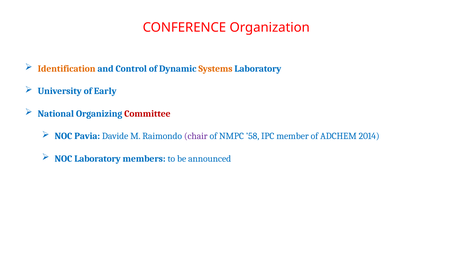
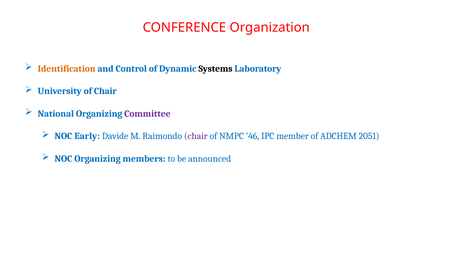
Systems colour: orange -> black (215, 69)
of Early: Early -> Chair (105, 91)
Committee colour: red -> purple (147, 114)
Pavia: Pavia -> Early (87, 137)
’58: ’58 -> ’46 (253, 137)
2014: 2014 -> 2051 (369, 137)
NOC Laboratory: Laboratory -> Organizing (97, 159)
